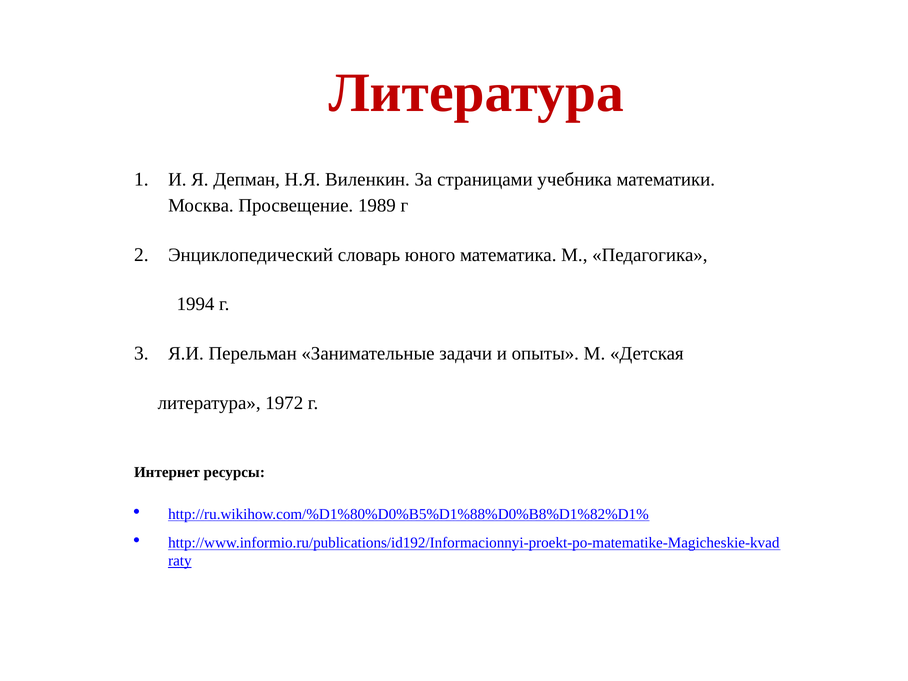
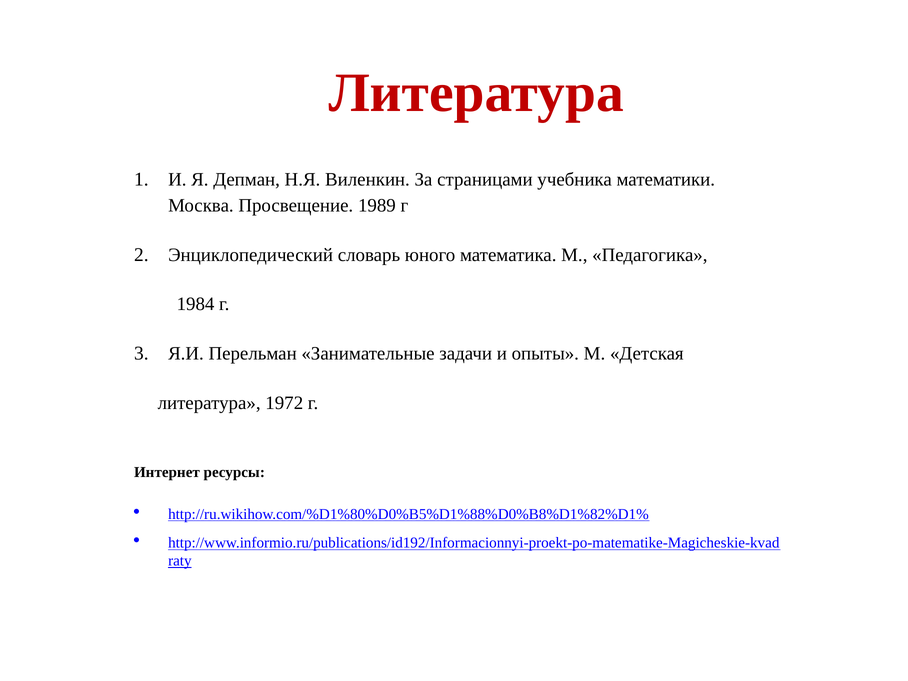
1994: 1994 -> 1984 (196, 304)
